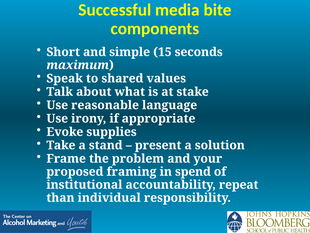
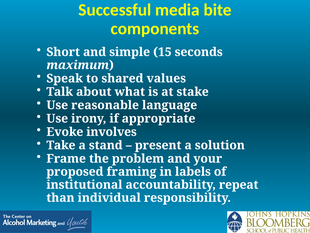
supplies: supplies -> involves (112, 132)
spend: spend -> labels (193, 171)
